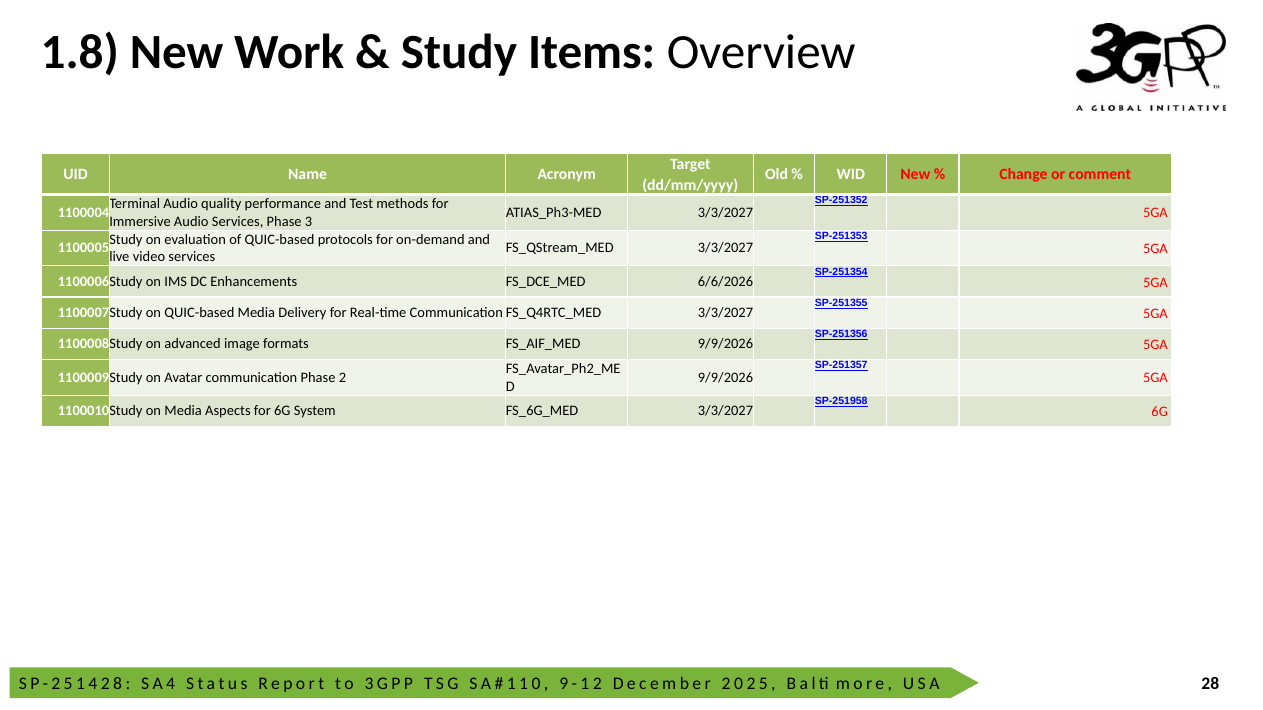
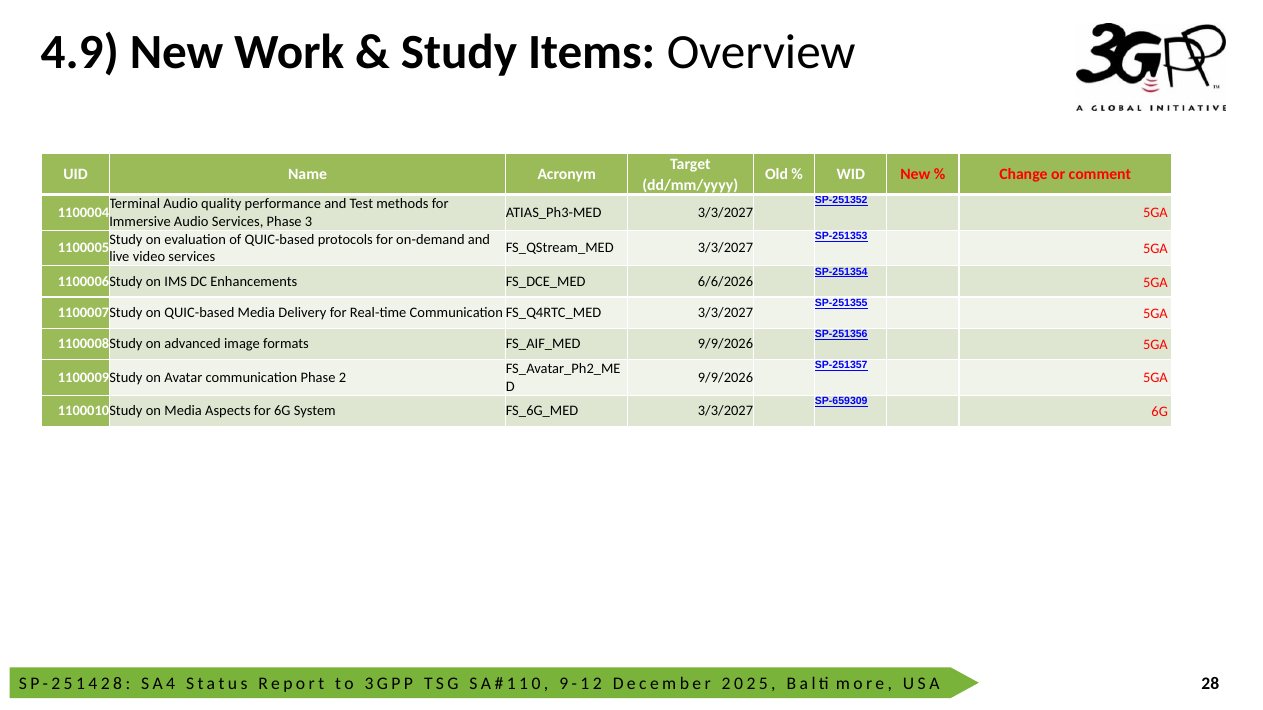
1.8: 1.8 -> 4.9 (80, 52)
SP-251958: SP-251958 -> SP-659309 (841, 401)
